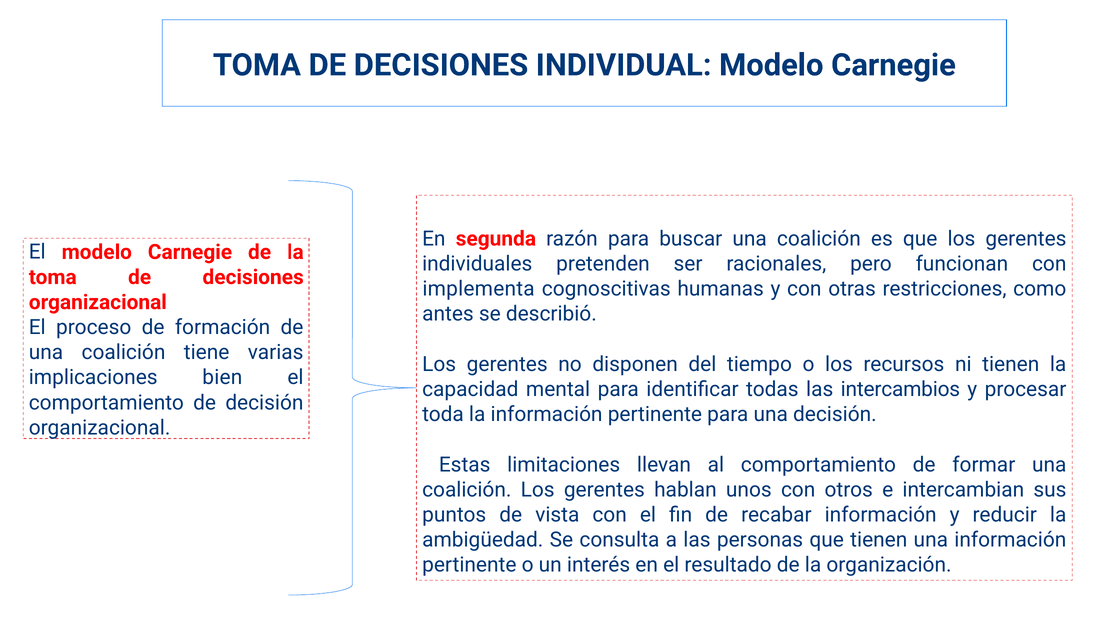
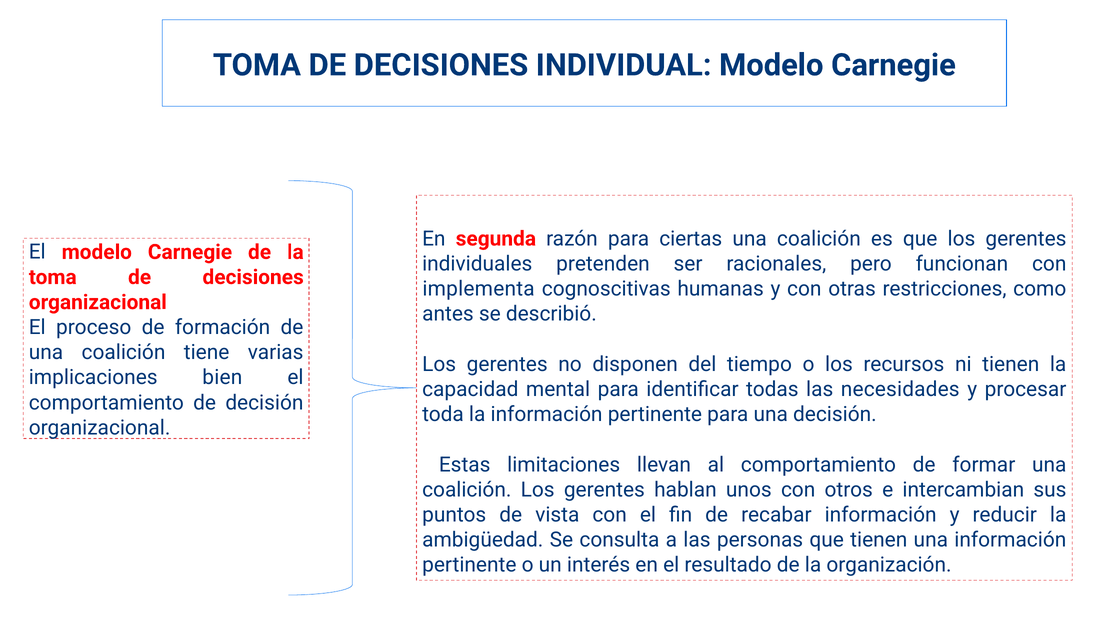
buscar: buscar -> ciertas (691, 238)
intercambios: intercambios -> necesidades (900, 389)
